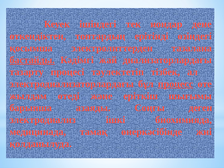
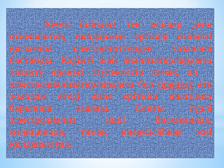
топтардың: топтардың -> иондармен (100, 36)
бастайды underline: present -> none (32, 60)
тәулектетіп тізбек: тізбек -> тамақ (166, 72)
деген: деген -> түрлі (200, 108)
